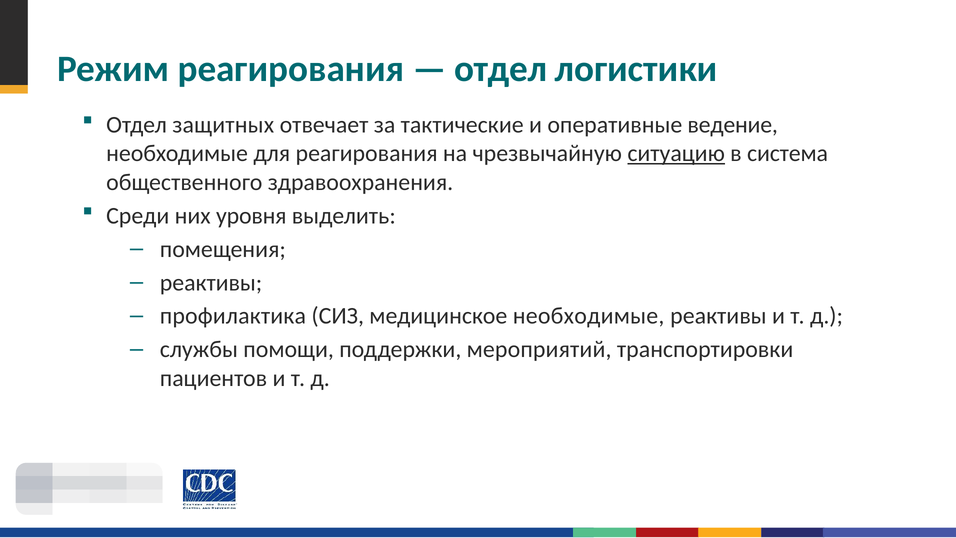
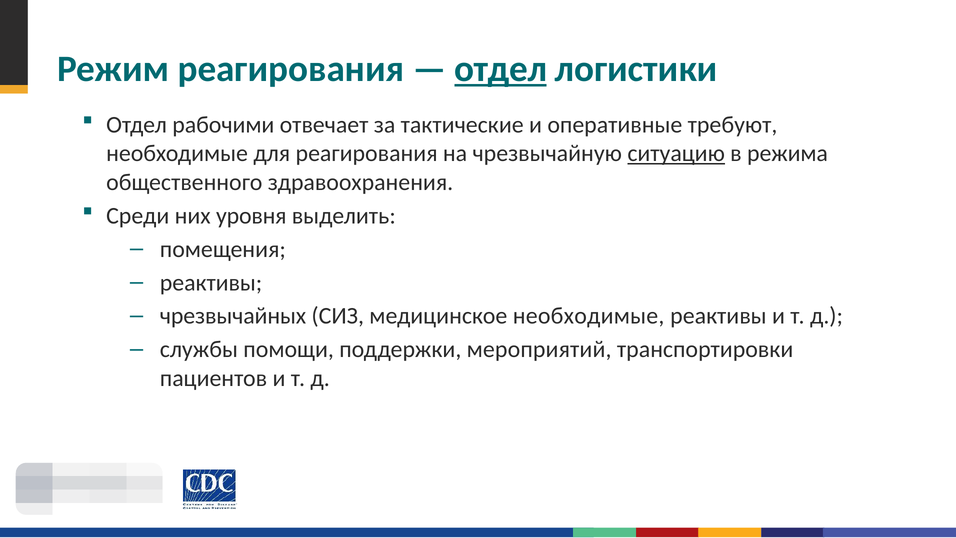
отдел underline: none -> present (501, 69)
защитных: защитных -> рабочими (223, 125)
ведение: ведение -> требуют (733, 125)
система: система -> режима (788, 153)
профилактика: профилактика -> чрезвычайных (233, 316)
